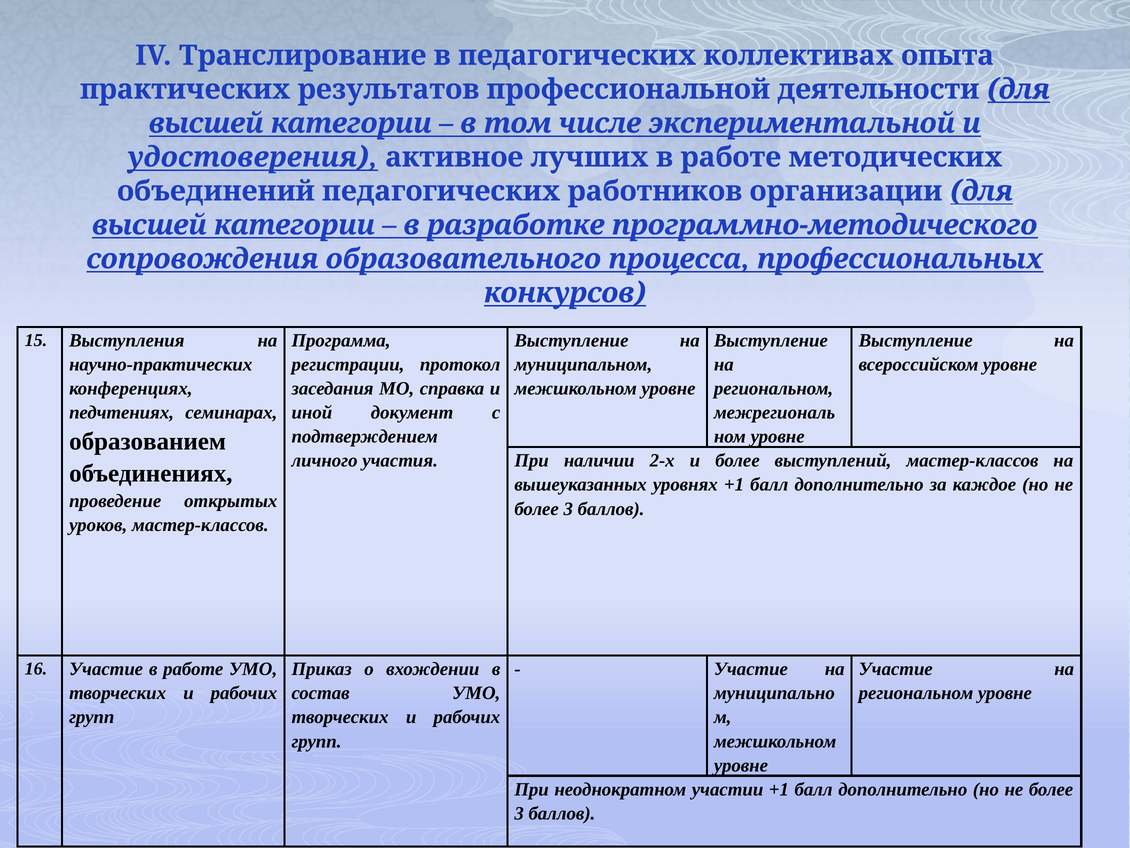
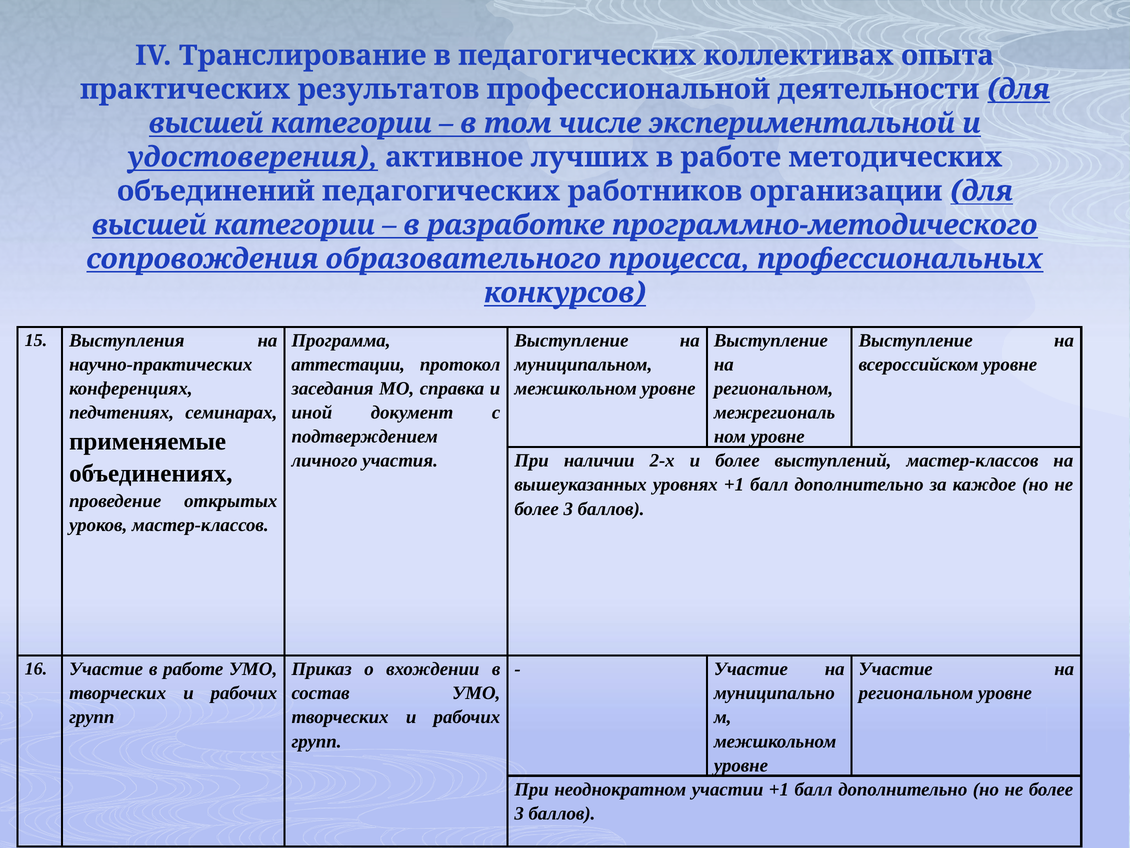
регистрации: регистрации -> аттестации (348, 364)
образованием: образованием -> применяемые (148, 441)
